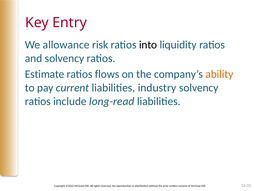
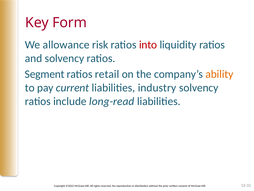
Entry: Entry -> Form (70, 23)
into colour: black -> red (148, 45)
Estimate: Estimate -> Segment (45, 74)
flows: flows -> retail (107, 74)
